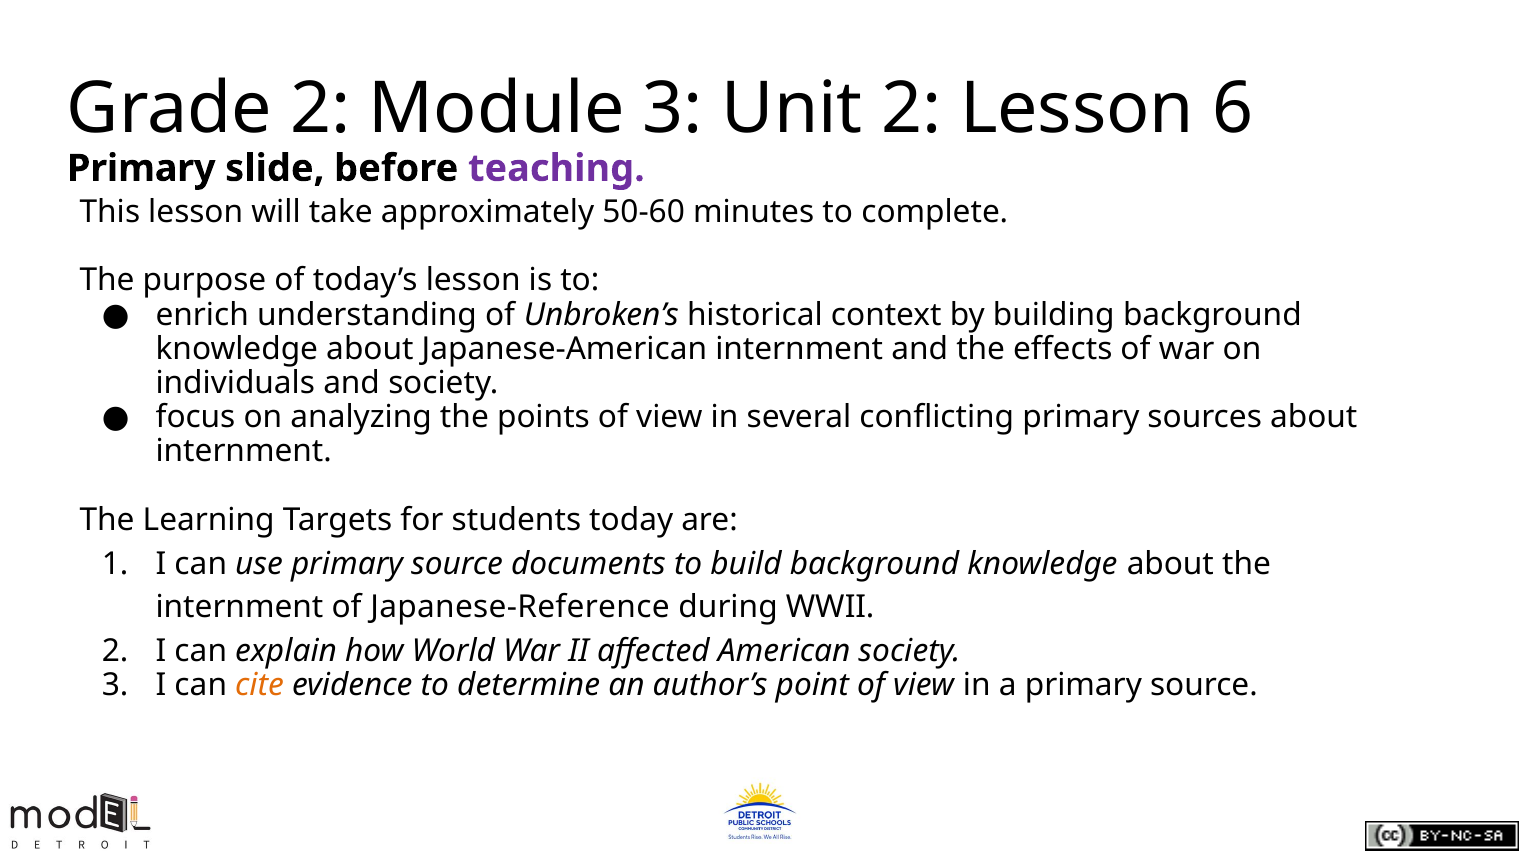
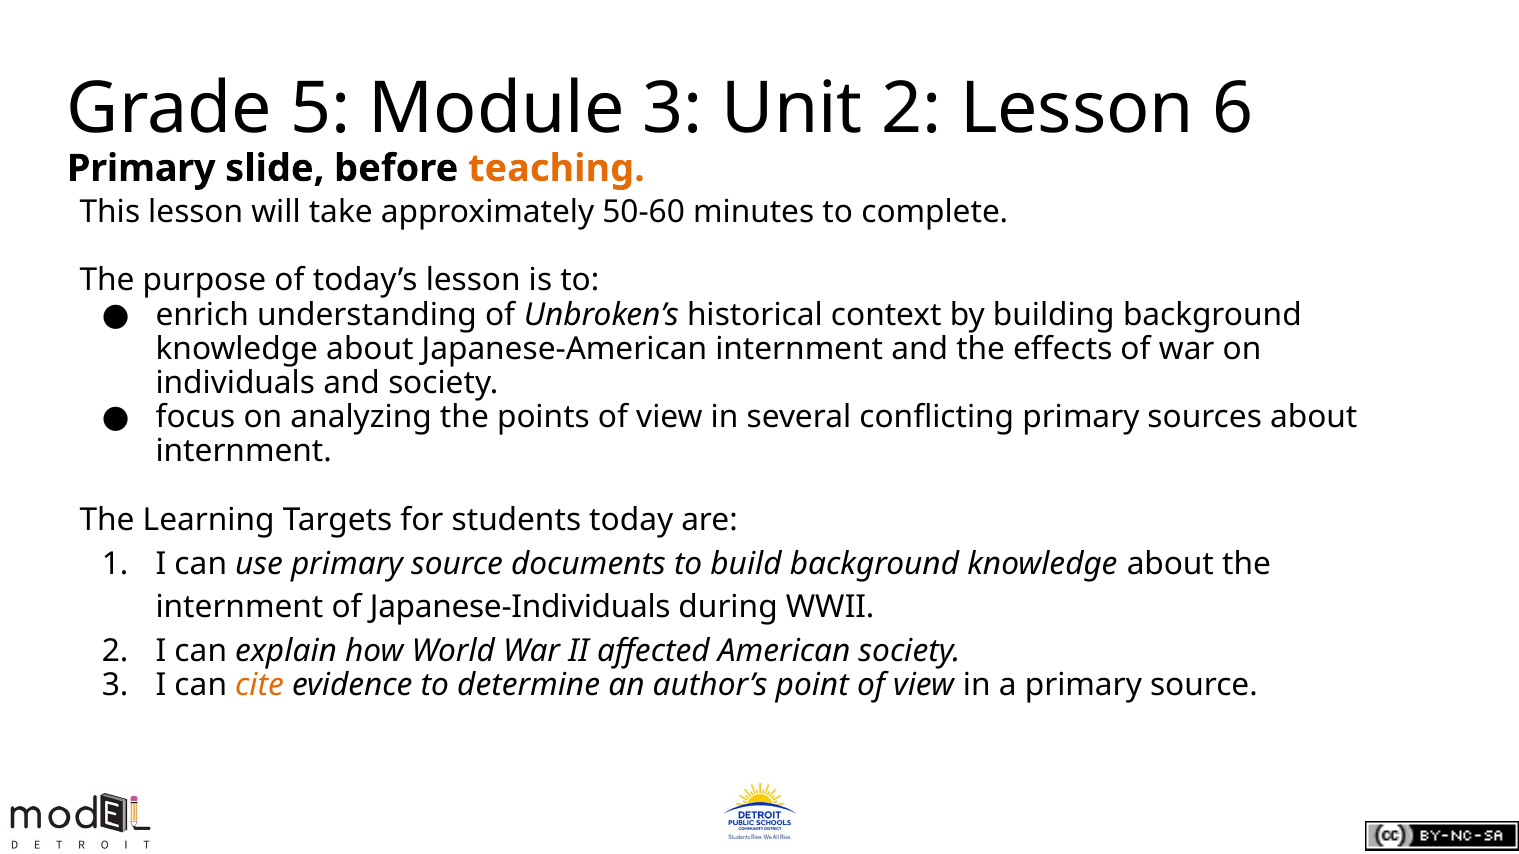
Grade 2: 2 -> 5 (320, 109)
teaching colour: purple -> orange (556, 168)
Japanese-Reference: Japanese-Reference -> Japanese-Individuals (520, 608)
